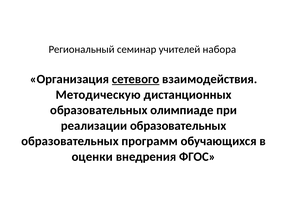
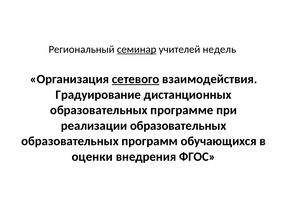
семинар underline: none -> present (137, 49)
набора: набора -> недель (219, 49)
Методическую: Методическую -> Градуирование (98, 95)
олимпиаде: олимпиаде -> программе (182, 110)
